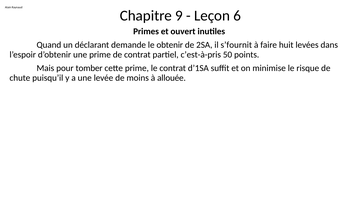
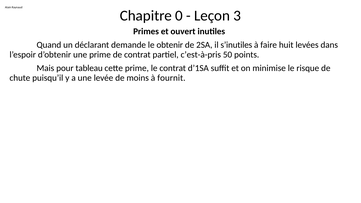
9: 9 -> 0 (179, 16)
6: 6 -> 3 (237, 16)
s’fournit: s’fournit -> s’inutiles (236, 45)
tomber: tomber -> tableau (89, 68)
allouée: allouée -> fournit (171, 78)
